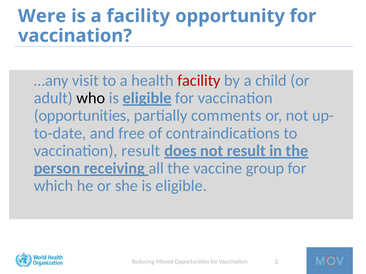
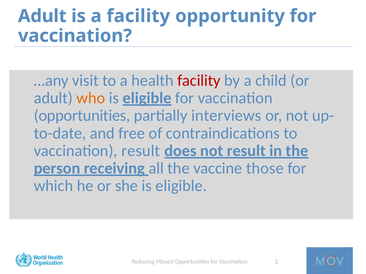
Were: Were -> Adult (42, 16)
who colour: black -> orange (91, 98)
comments: comments -> interviews (226, 116)
group: group -> those (265, 169)
